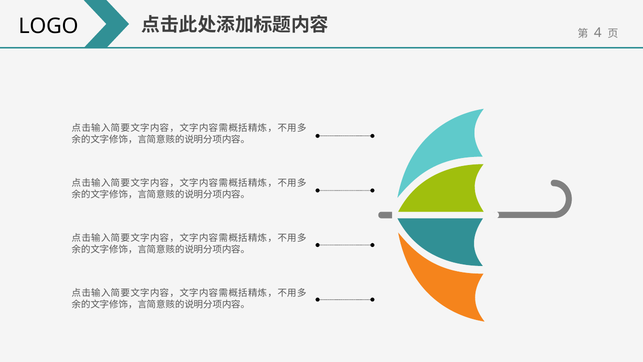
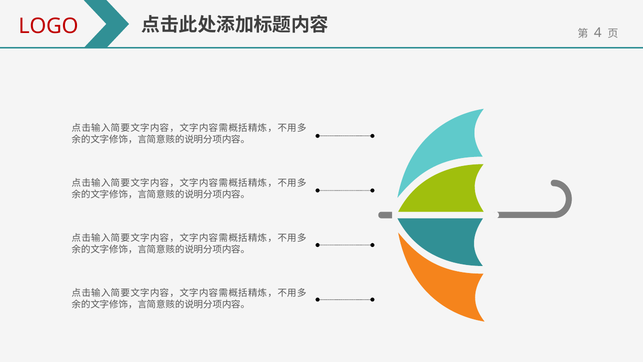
LOGO colour: black -> red (48, 26)
